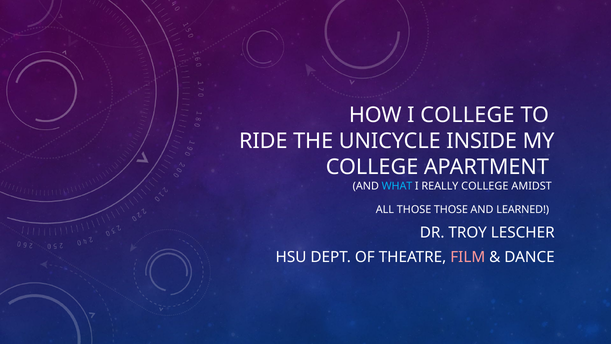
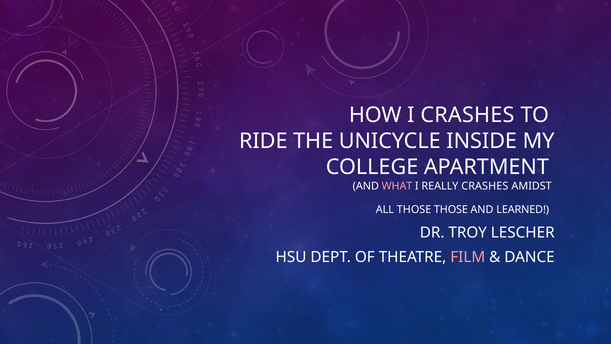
I COLLEGE: COLLEGE -> CRASHES (467, 115)
WHAT colour: light blue -> pink (397, 186)
REALLY COLLEGE: COLLEGE -> CRASHES (485, 186)
